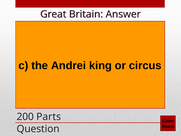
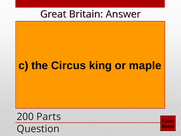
Andrei: Andrei -> Circus (68, 65)
circus: circus -> maple (145, 65)
